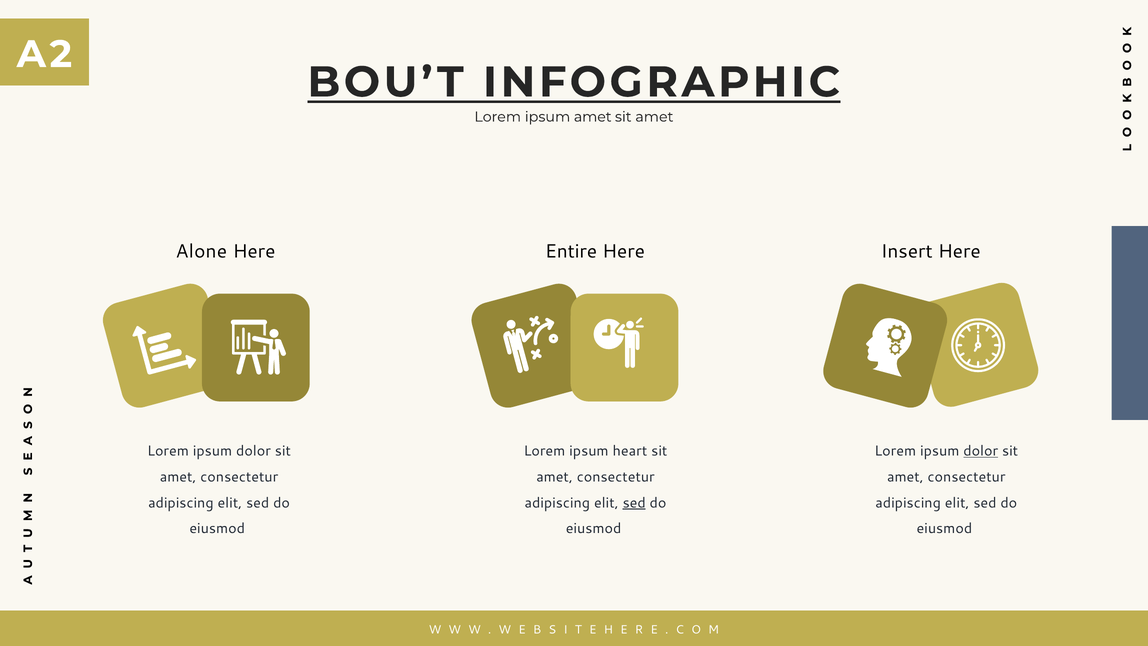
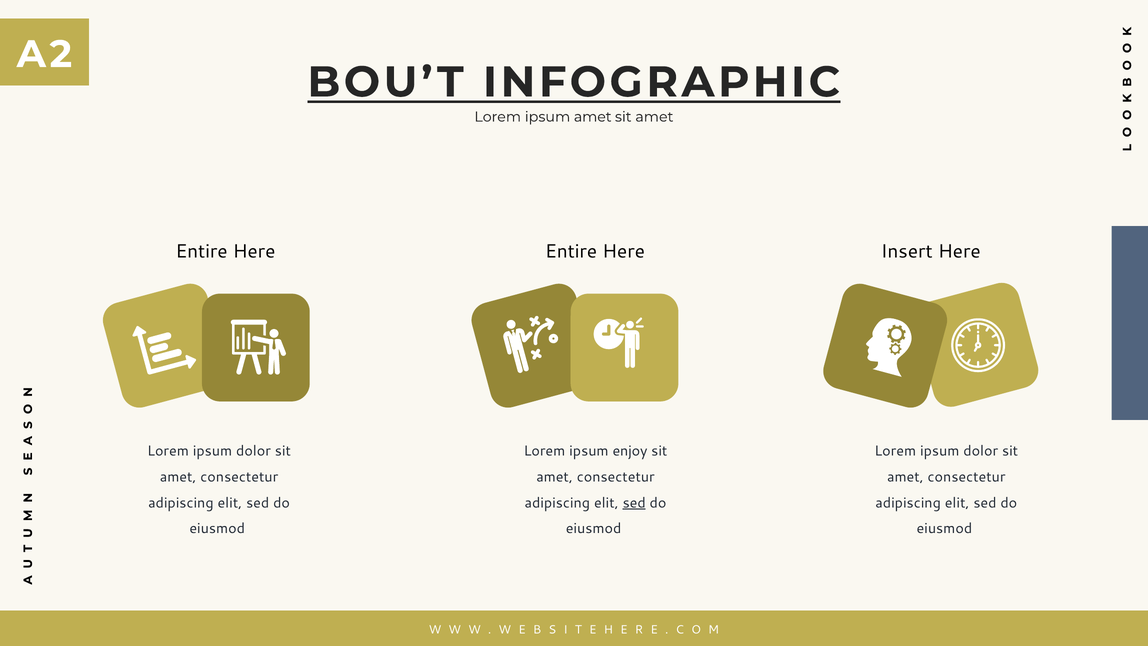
Alone: Alone -> Entire (201, 251)
heart: heart -> enjoy (630, 451)
dolor underline: present -> none (981, 451)
